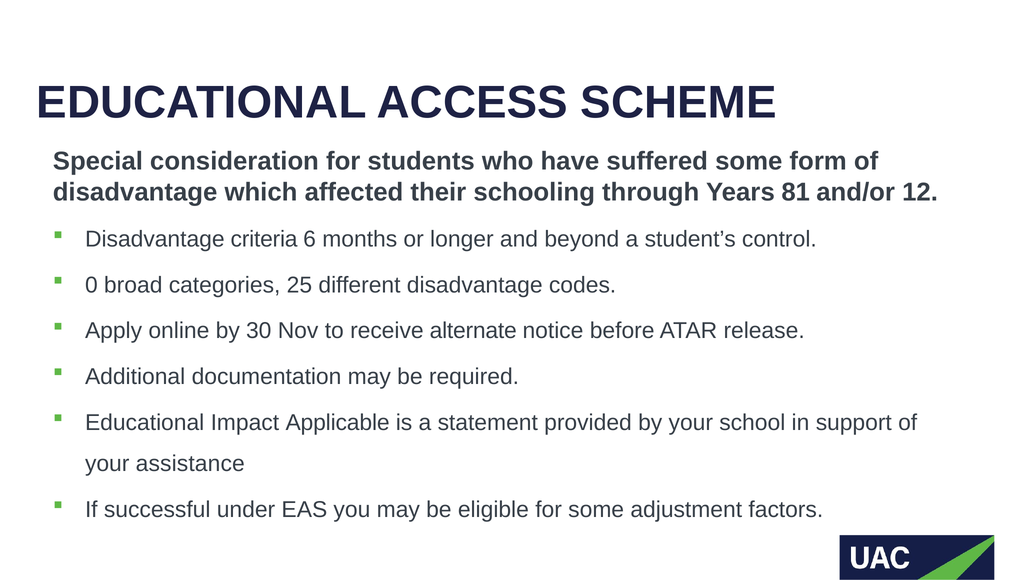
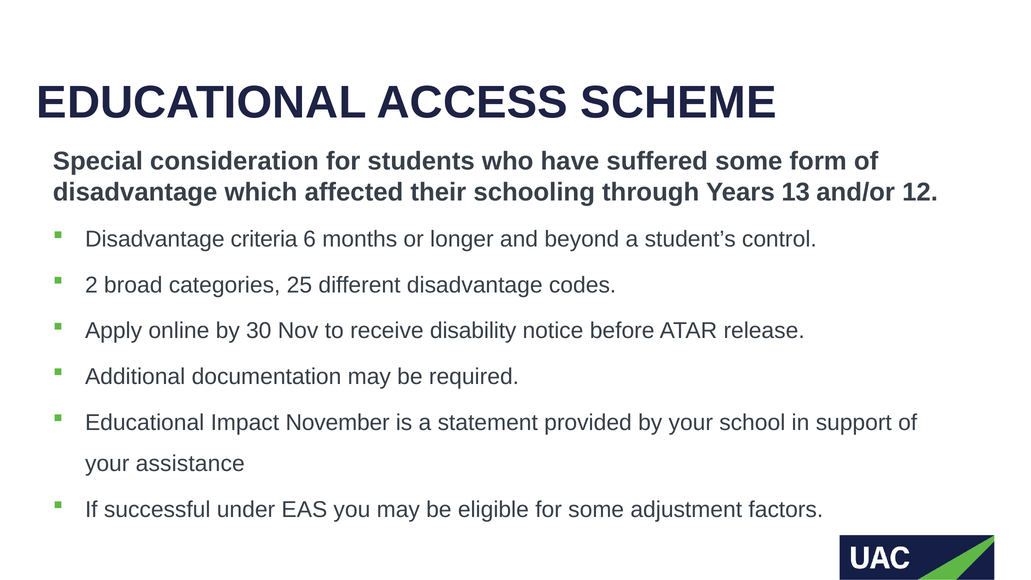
81: 81 -> 13 (796, 192)
0: 0 -> 2 (91, 285)
alternate: alternate -> disability (473, 331)
Applicable: Applicable -> November (338, 422)
